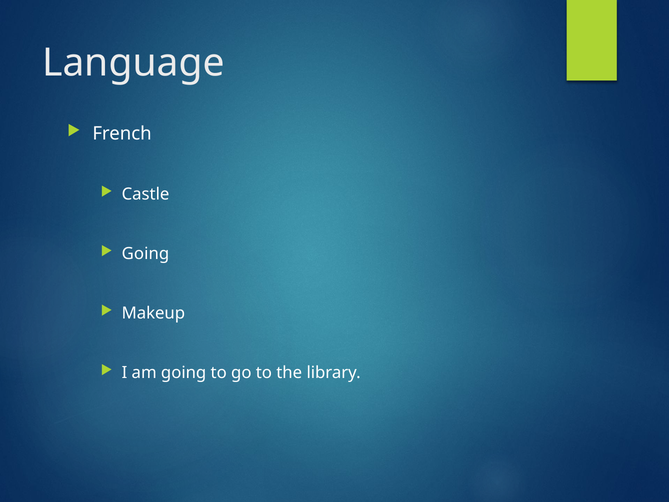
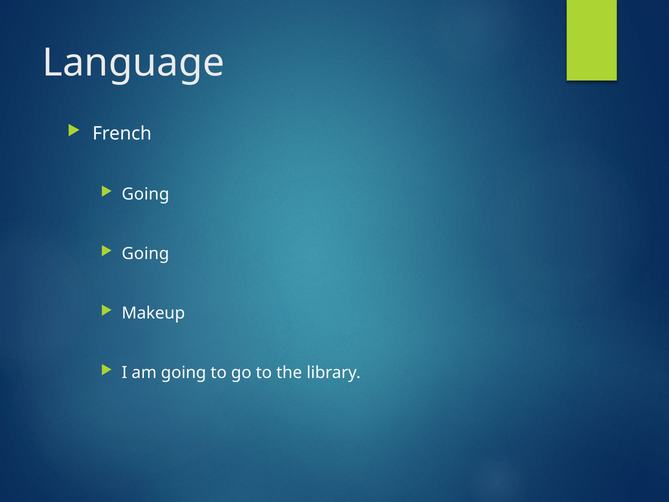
Castle: Castle -> Going (145, 194)
